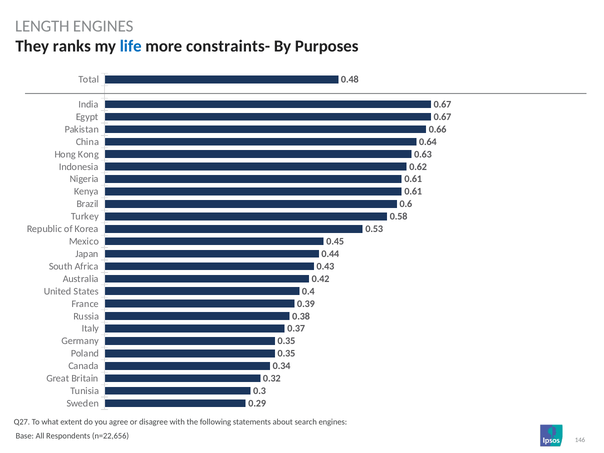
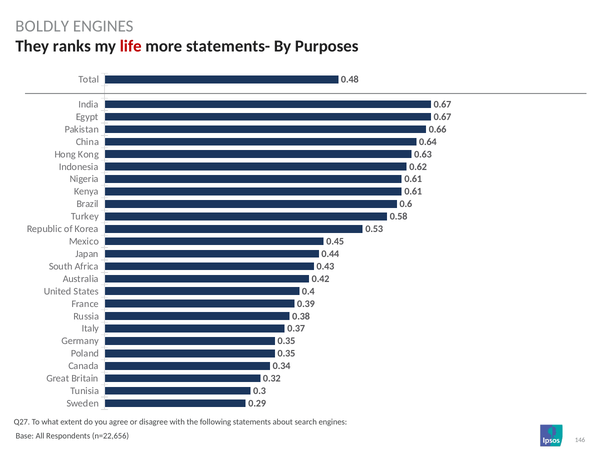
LENGTH: LENGTH -> BOLDLY (42, 26)
life colour: blue -> red (131, 46)
constraints-: constraints- -> statements- (228, 46)
